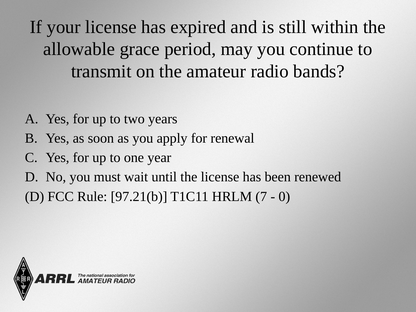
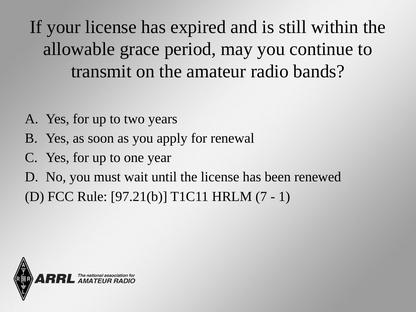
0: 0 -> 1 (284, 196)
